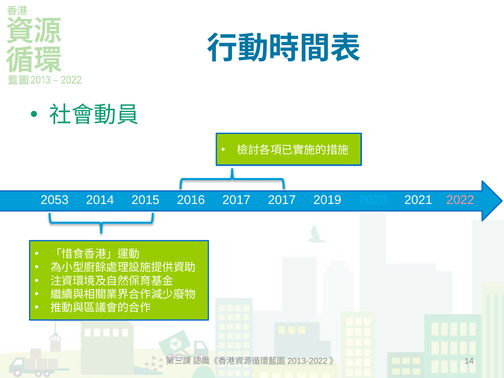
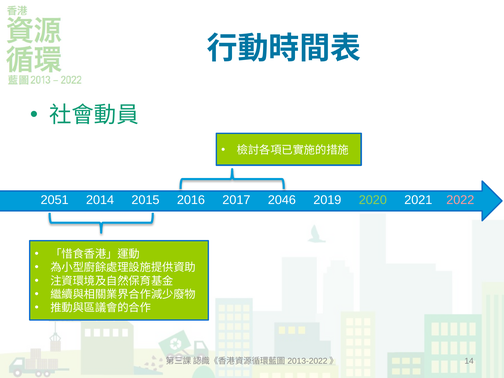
2053: 2053 -> 2051 (55, 200)
2017 2017: 2017 -> 2046 (282, 200)
2020 colour: light blue -> light green (373, 200)
